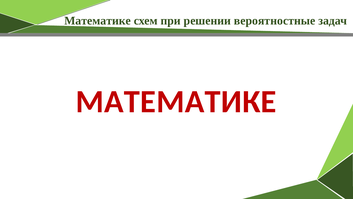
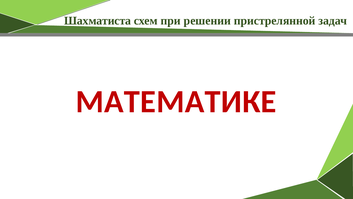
Математике: Математике -> Шахматиста (98, 21)
вероятностные: вероятностные -> пристрелянной (275, 21)
